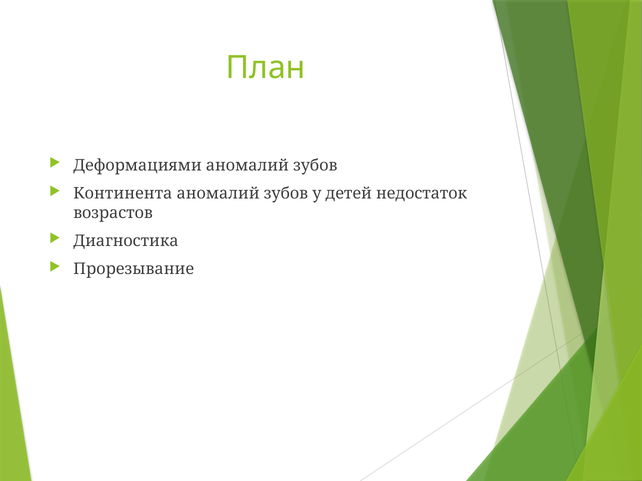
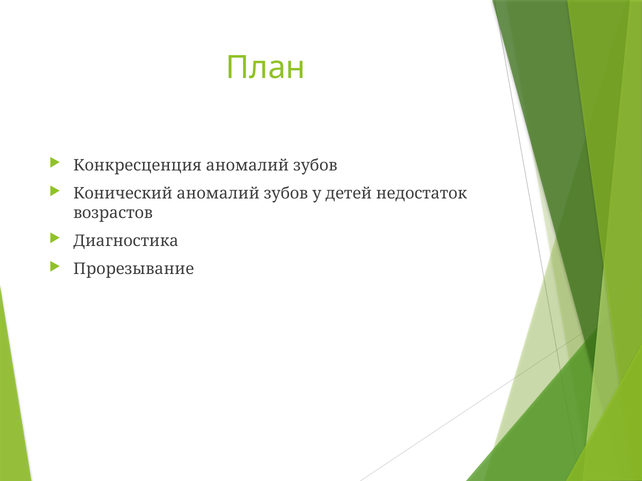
Деформациями: Деформациями -> Конкресценция (138, 166)
Континента: Континента -> Конический (123, 194)
